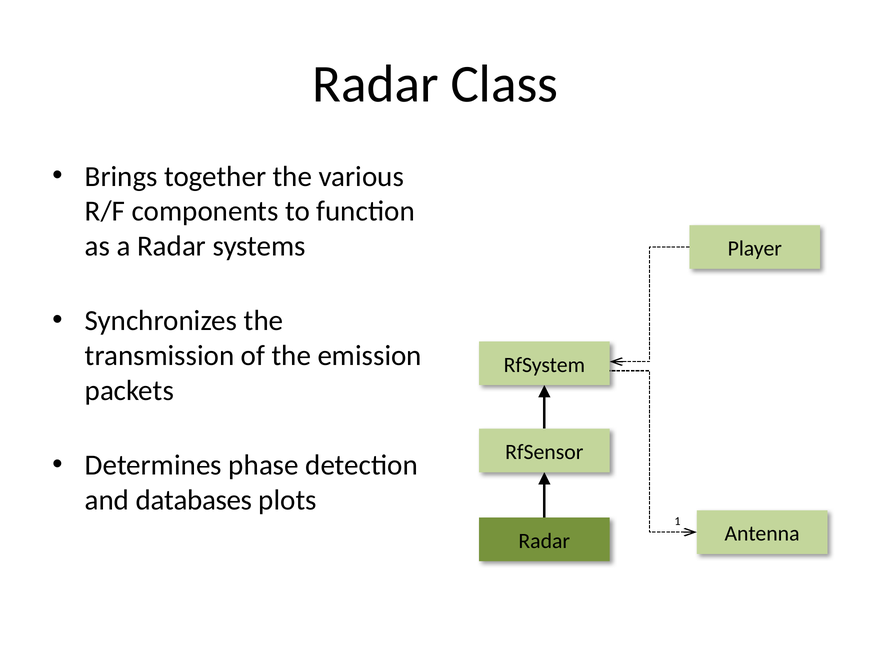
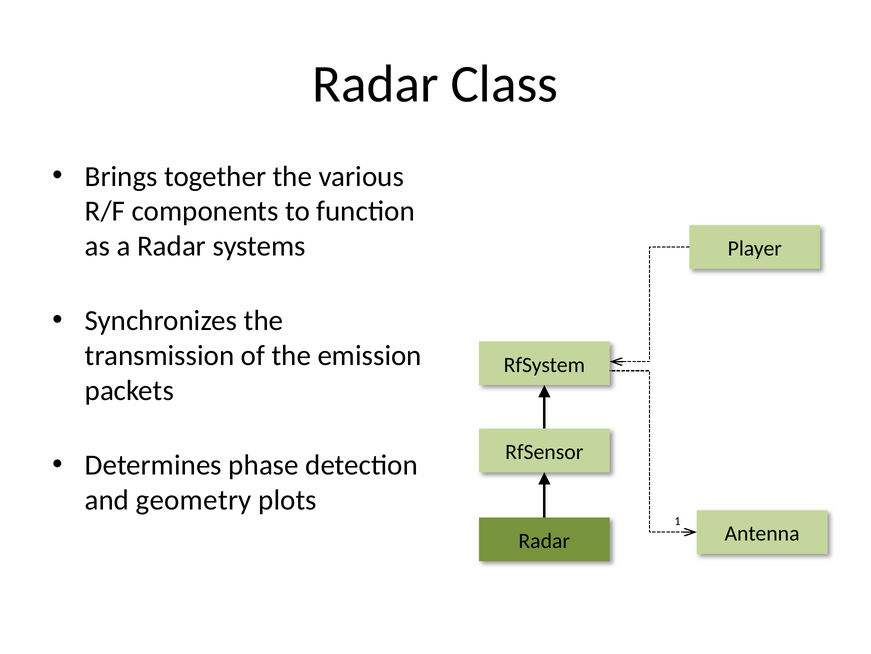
databases: databases -> geometry (194, 500)
